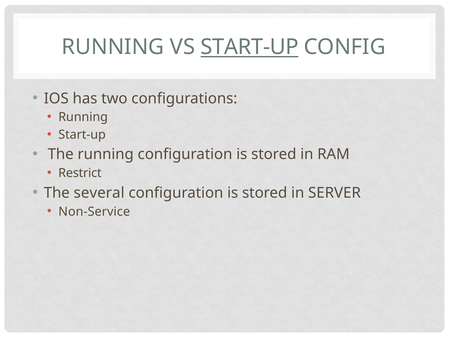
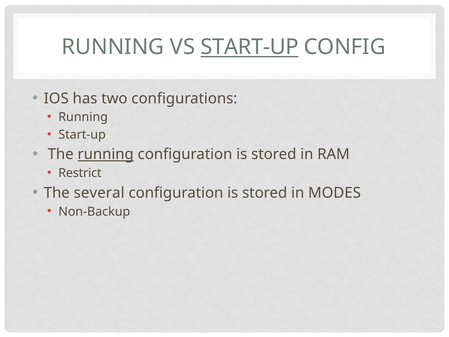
running underline: none -> present (106, 154)
SERVER: SERVER -> MODES (334, 193)
Non-Service: Non-Service -> Non-Backup (94, 211)
